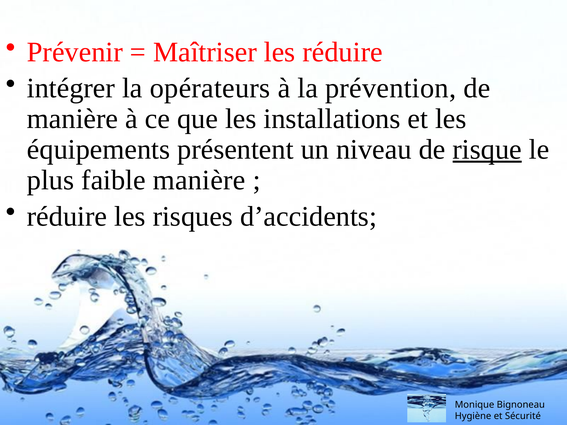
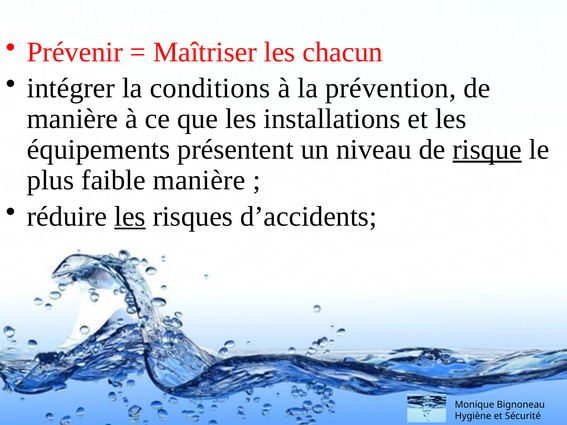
les réduire: réduire -> chacun (343, 52)
opérateurs: opérateurs -> conditions (210, 88)
les underline: none -> present (130, 217)
